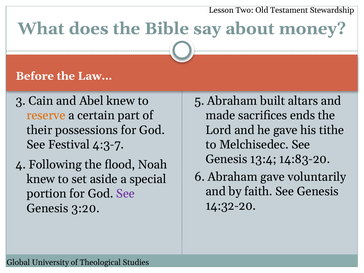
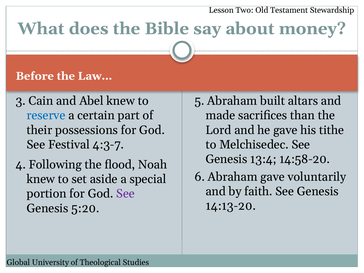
reserve colour: orange -> blue (46, 115)
ends: ends -> than (302, 115)
14:83-20: 14:83-20 -> 14:58-20 (305, 159)
14:32-20: 14:32-20 -> 14:13-20 (231, 206)
3:20: 3:20 -> 5:20 (85, 208)
